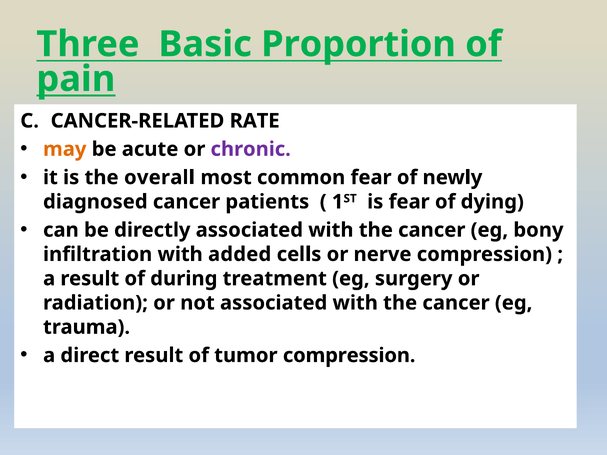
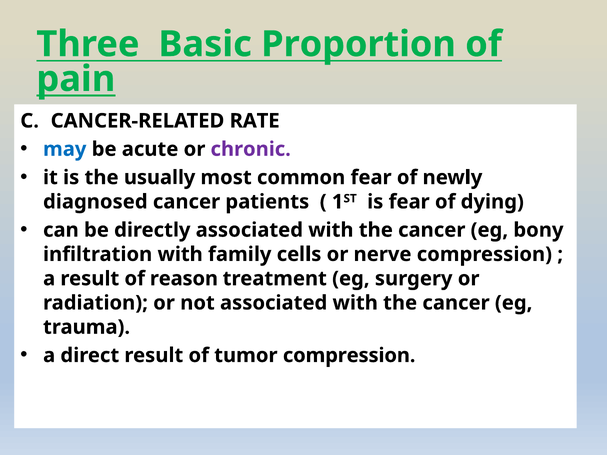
may colour: orange -> blue (65, 149)
overall: overall -> usually (160, 178)
added: added -> family (240, 254)
during: during -> reason (184, 279)
